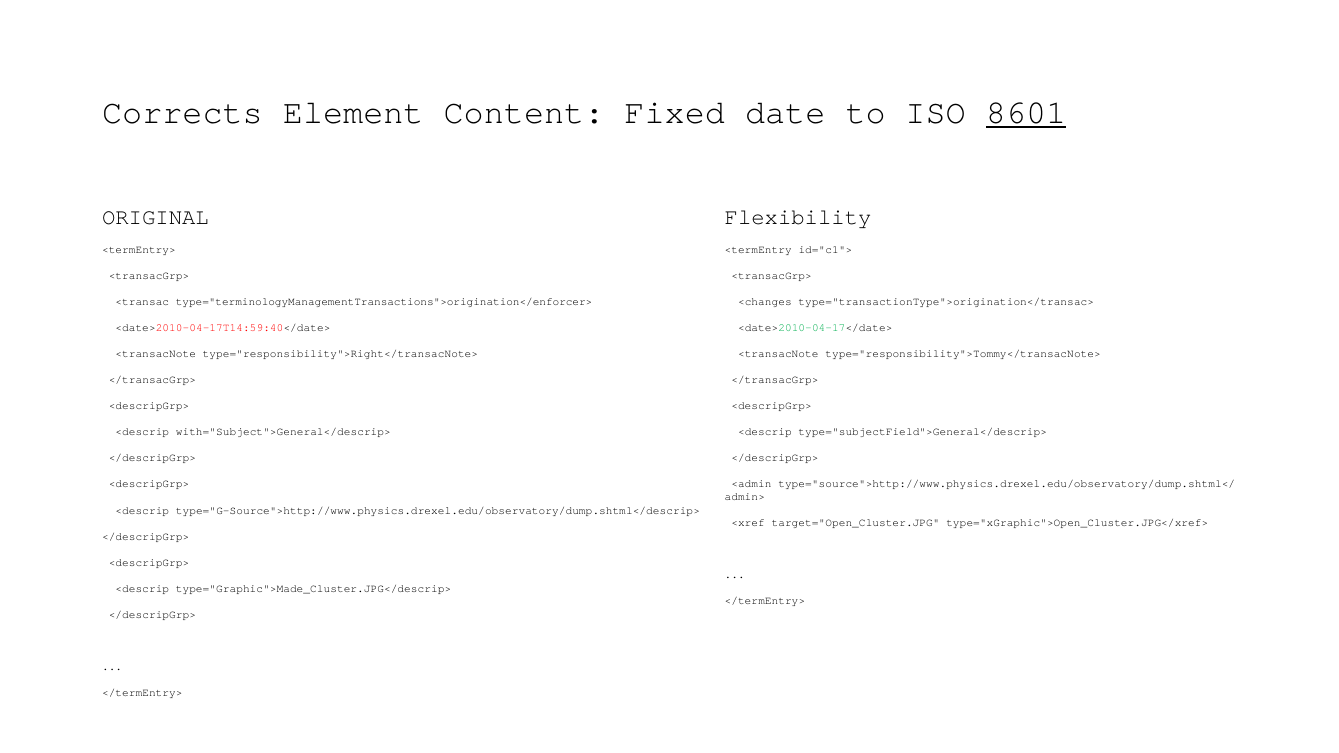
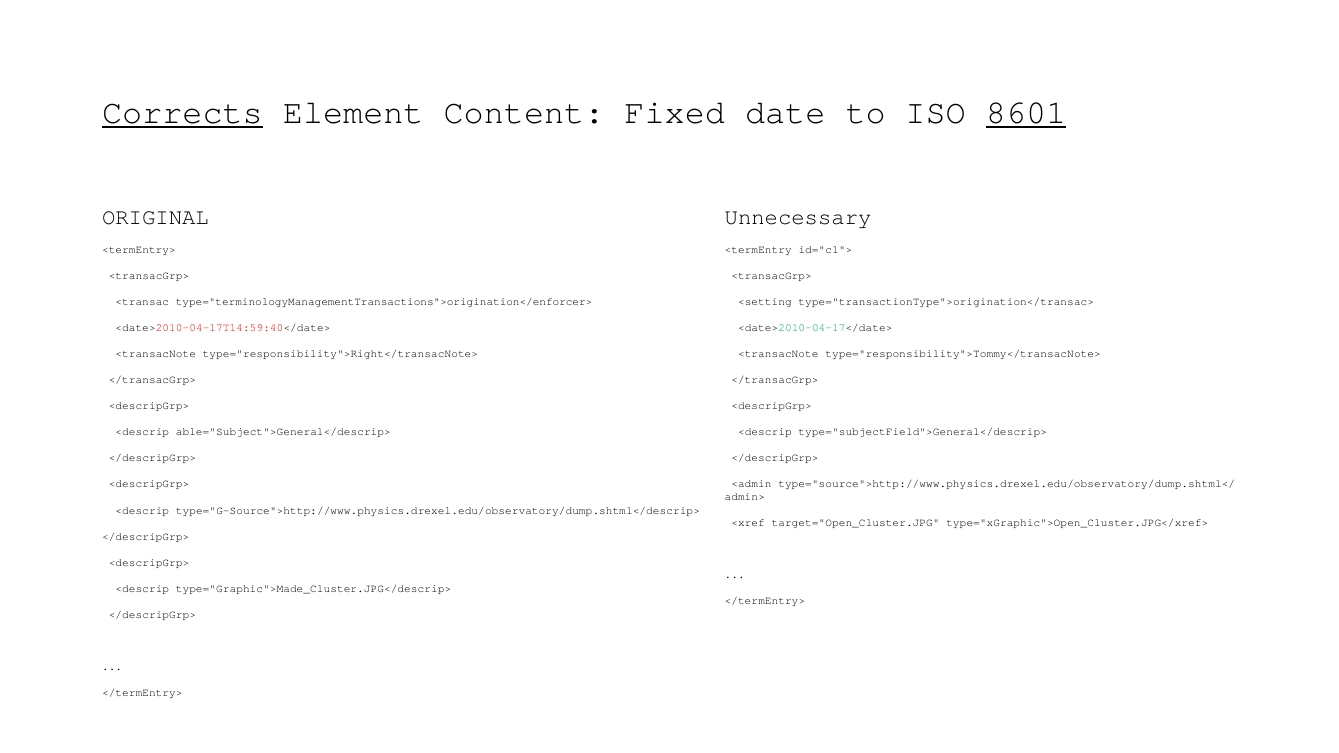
Corrects underline: none -> present (182, 113)
Flexibility: Flexibility -> Unnecessary (798, 217)
<changes: <changes -> <setting (765, 302)
with="Subject">General</descrip>: with="Subject">General</descrip> -> able="Subject">General</descrip> (283, 432)
